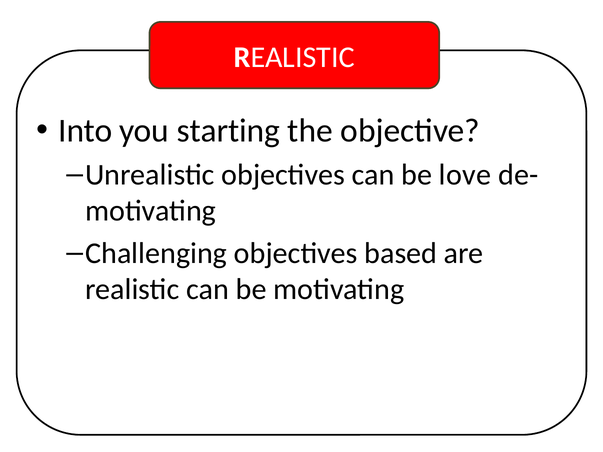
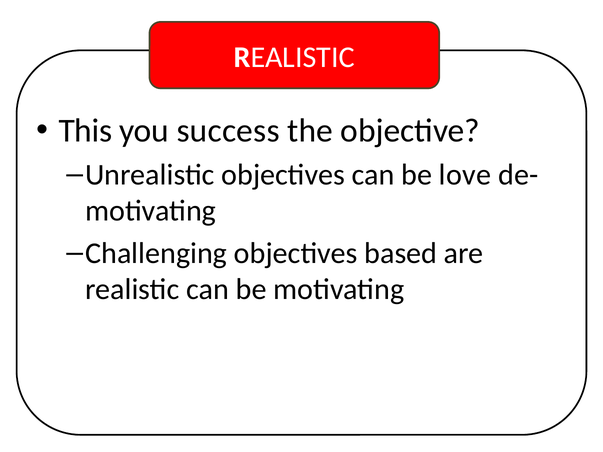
Into: Into -> This (85, 131)
starting: starting -> success (228, 131)
